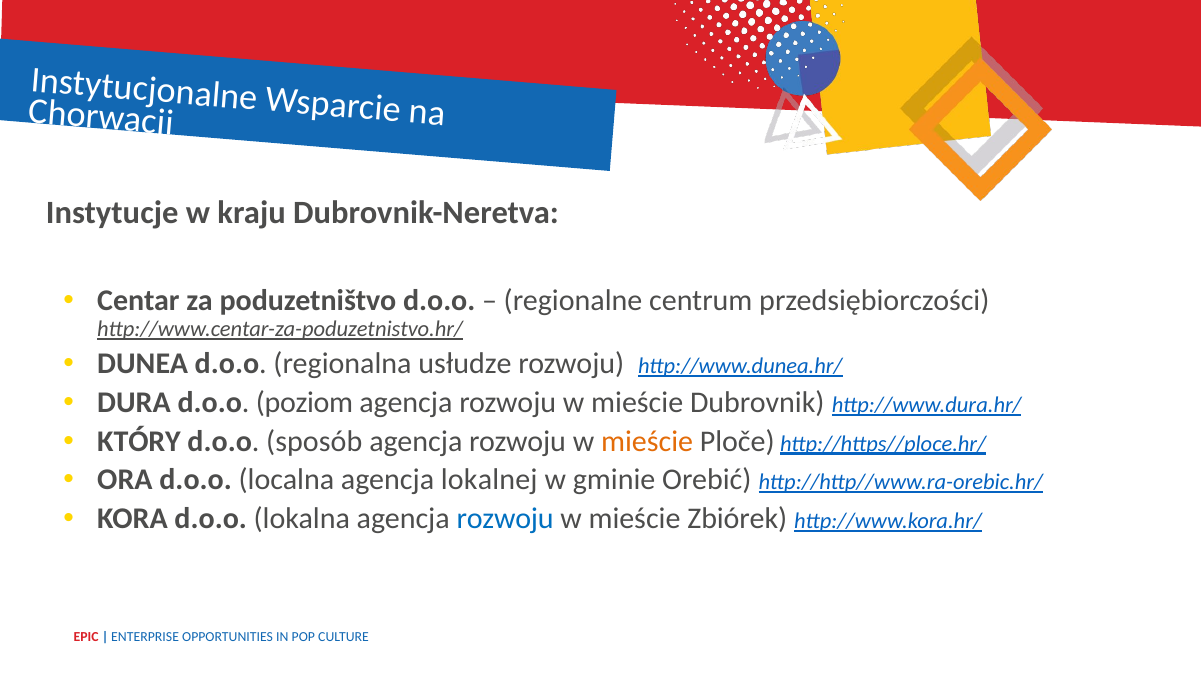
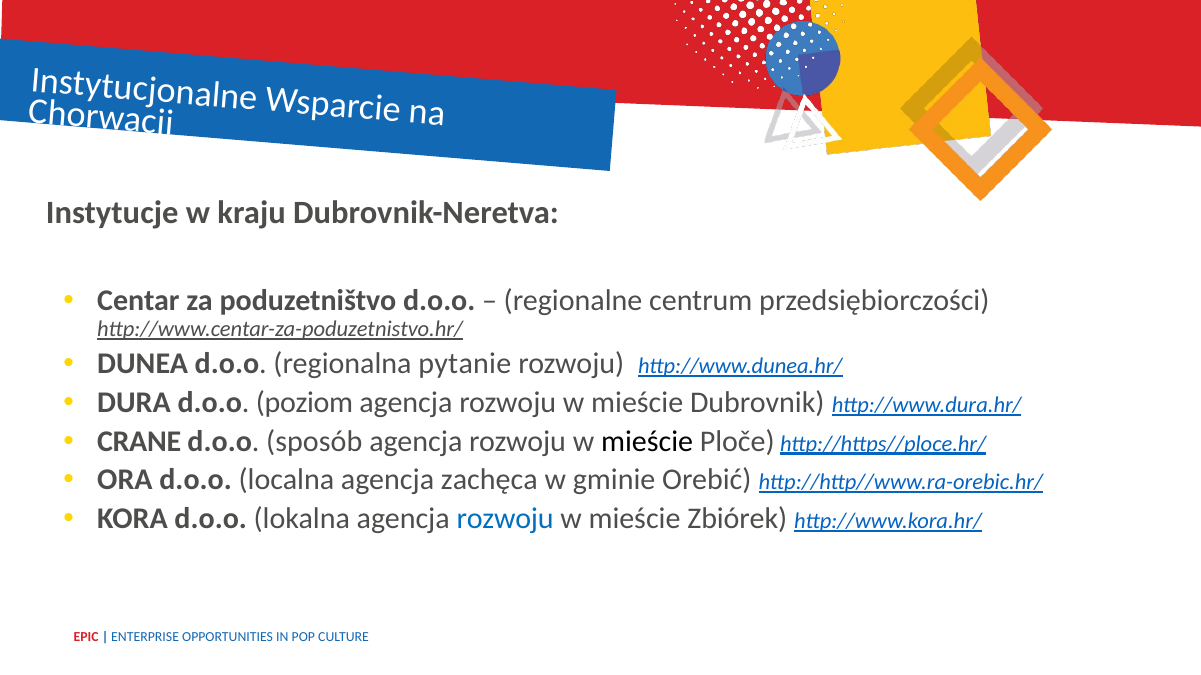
usłudze: usłudze -> pytanie (465, 364)
KTÓRY: KTÓRY -> CRANE (139, 442)
mieście colour: orange -> black (647, 442)
lokalnej: lokalnej -> zachęca (489, 480)
